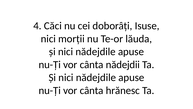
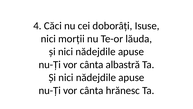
nădejdii: nădejdii -> albastră (123, 64)
